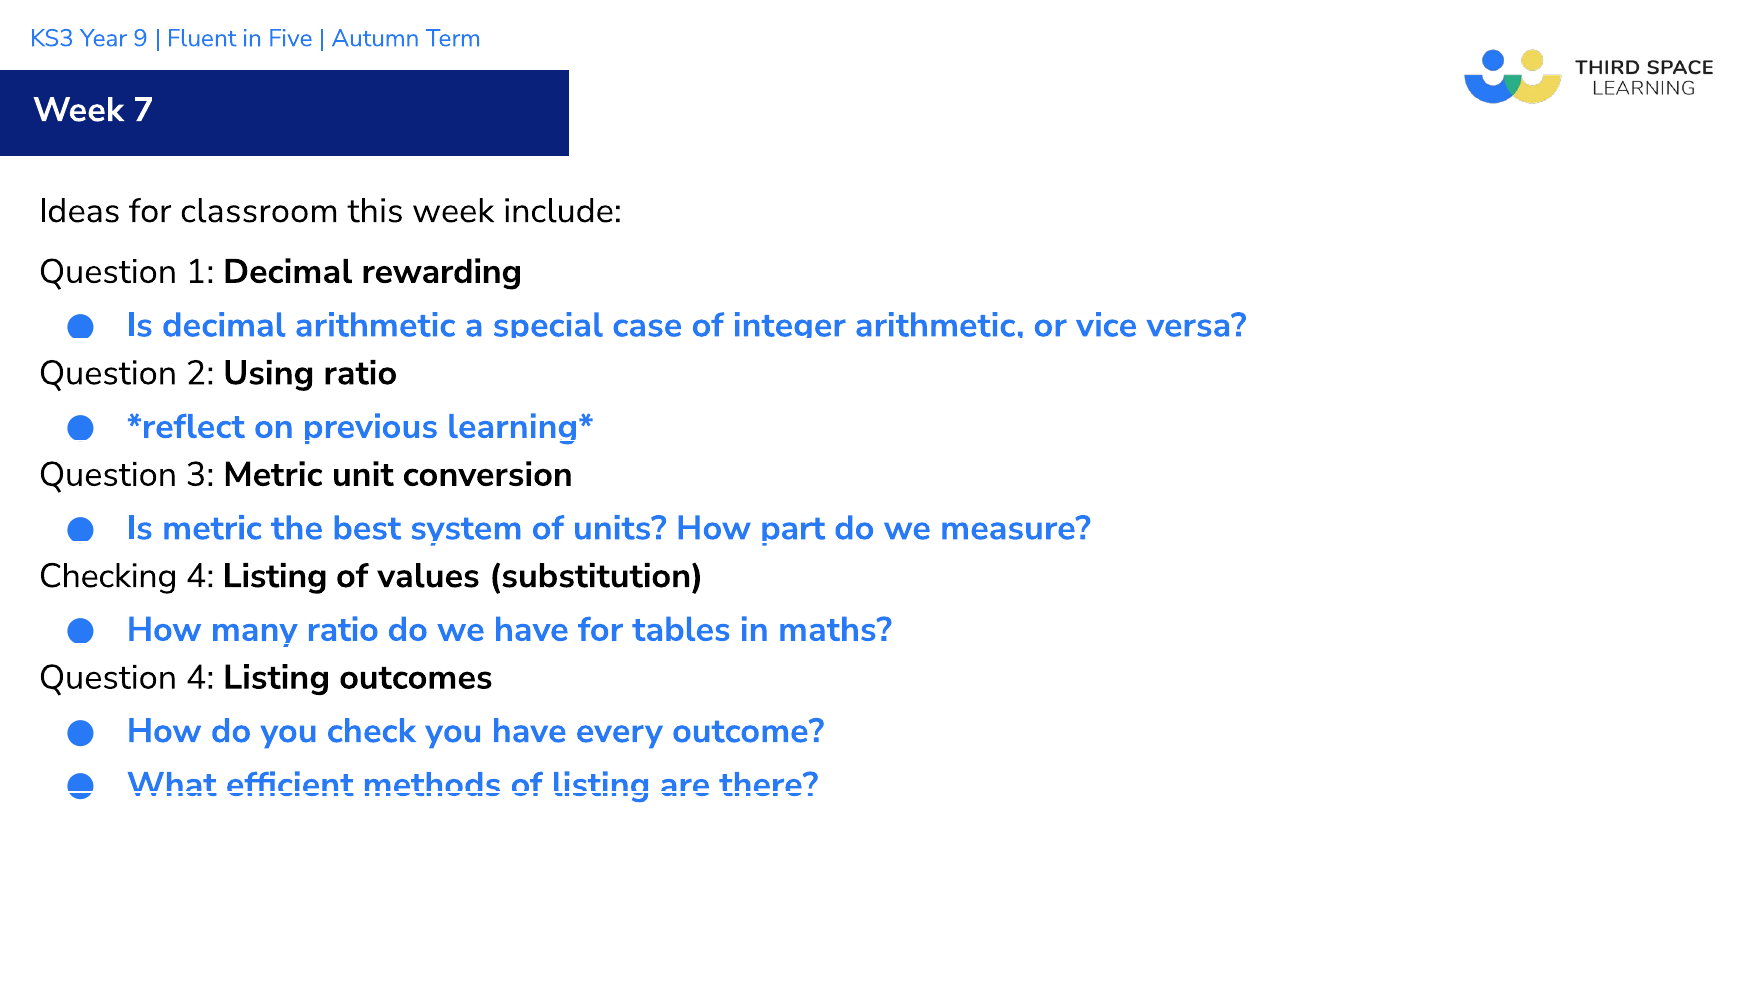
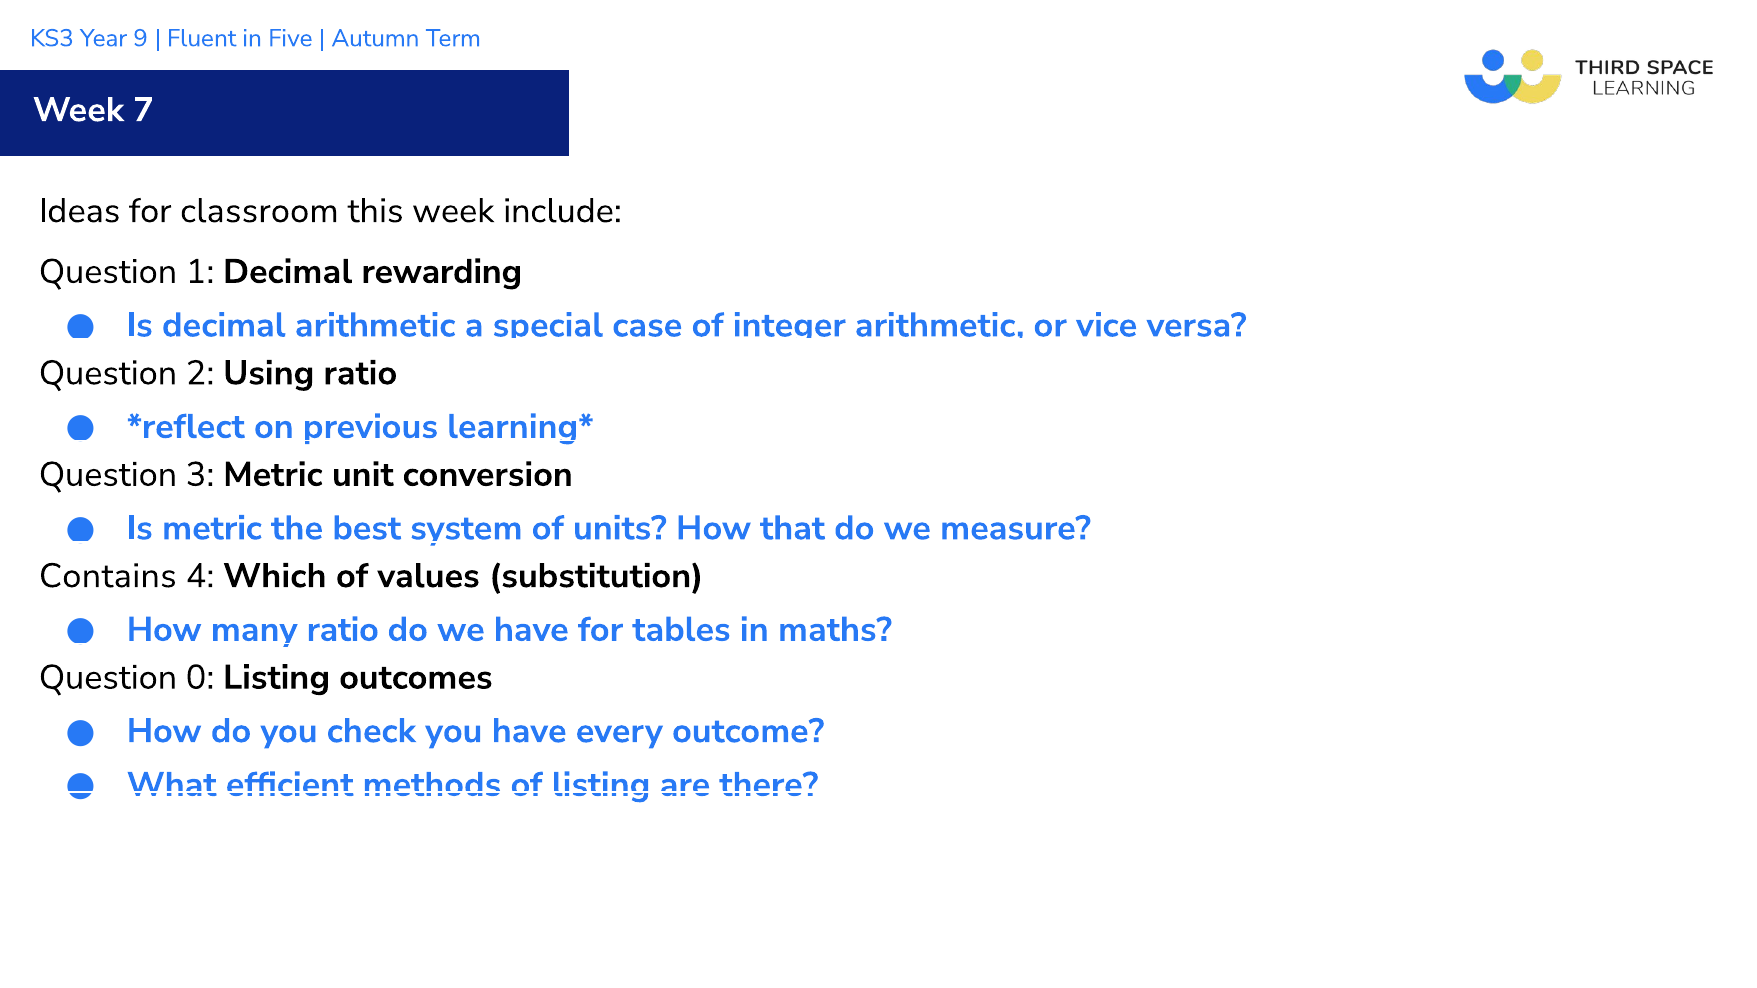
part: part -> that (793, 528)
Checking: Checking -> Contains (108, 576)
Listing: Listing -> Which (275, 576)
Question 4: 4 -> 0 (200, 678)
